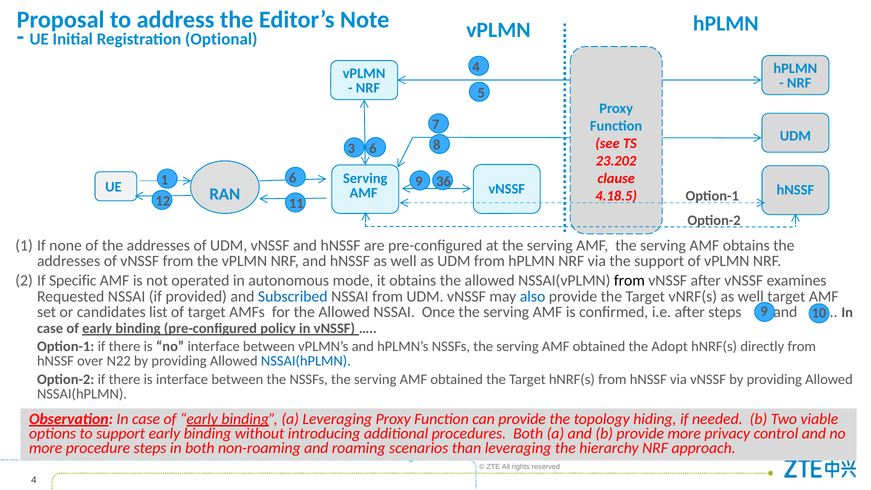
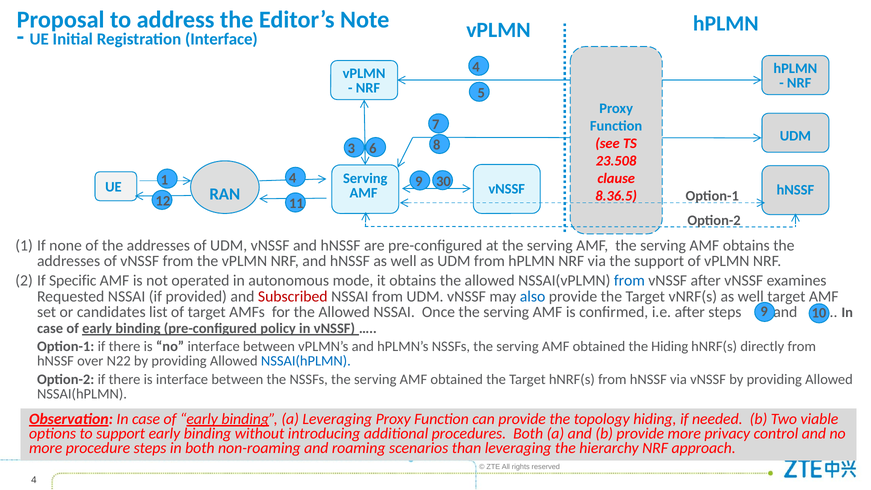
Registration Optional: Optional -> Interface (221, 39)
23.202: 23.202 -> 23.508 (616, 161)
1 6: 6 -> 4 (293, 178)
36: 36 -> 30 (444, 181)
4.18.5: 4.18.5 -> 8.36.5 (616, 196)
from colour: black -> blue (629, 281)
Subscribed colour: blue -> red (293, 296)
the Adopt: Adopt -> Hiding (670, 347)
